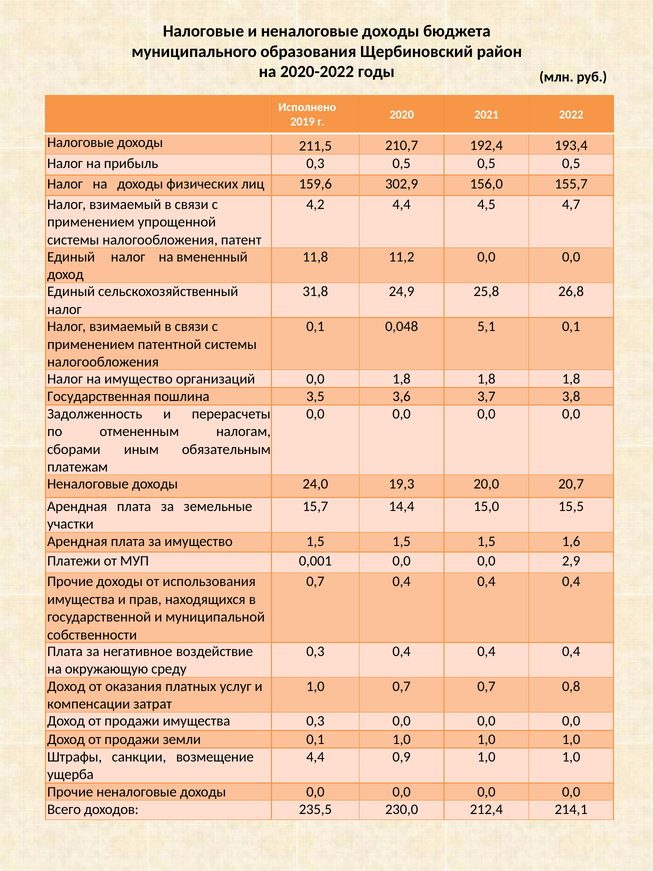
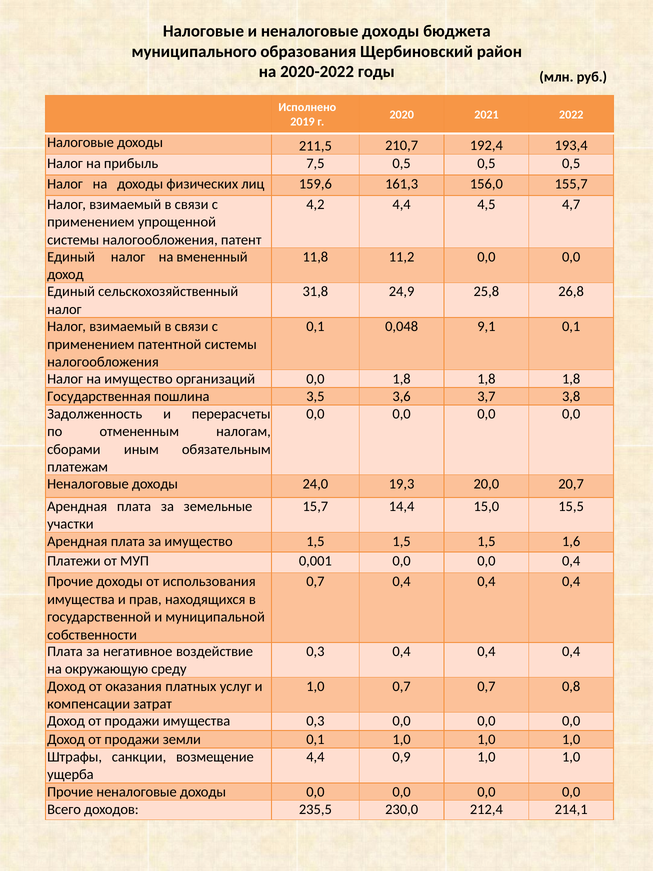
прибыль 0,3: 0,3 -> 7,5 (315, 163)
302,9: 302,9 -> 161,3 (402, 184)
5,1: 5,1 -> 9,1 (486, 326)
0,0 2,9: 2,9 -> 0,4 (571, 561)
